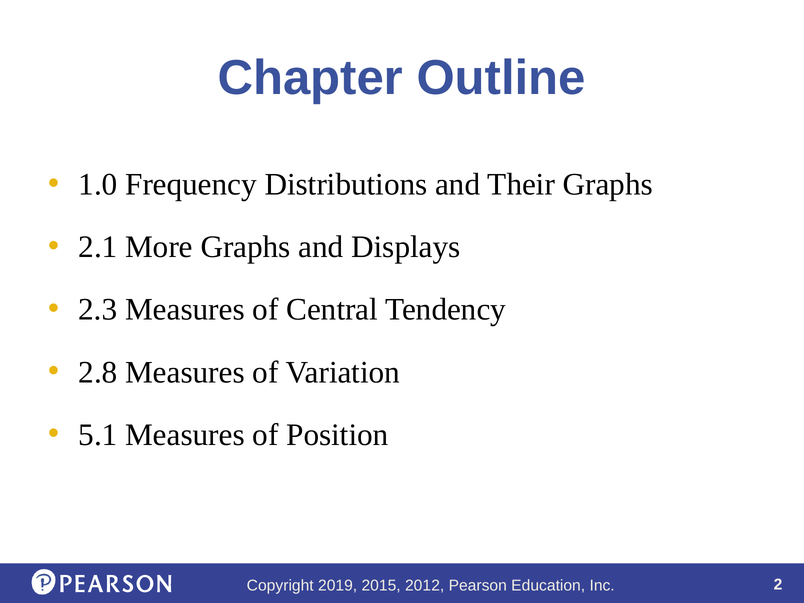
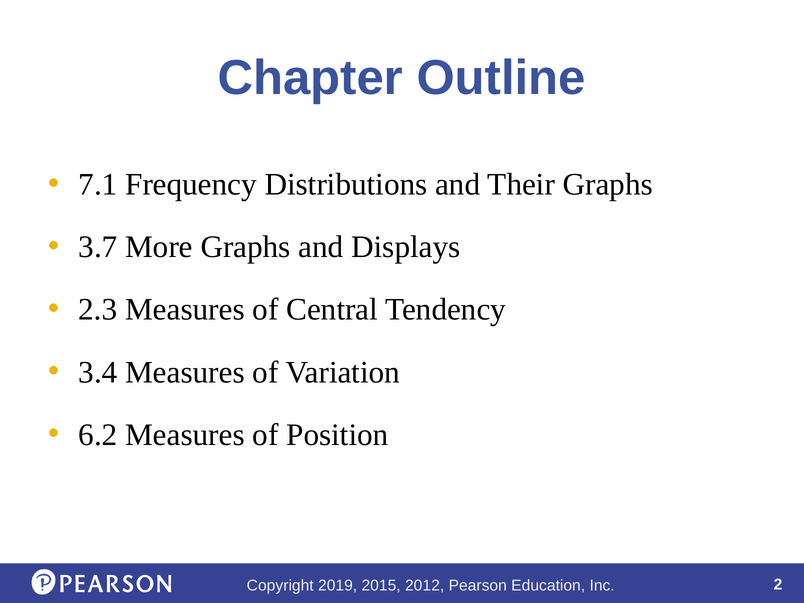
1.0: 1.0 -> 7.1 (98, 184)
2.1: 2.1 -> 3.7 (98, 247)
2.8: 2.8 -> 3.4 (98, 372)
5.1: 5.1 -> 6.2 (98, 435)
